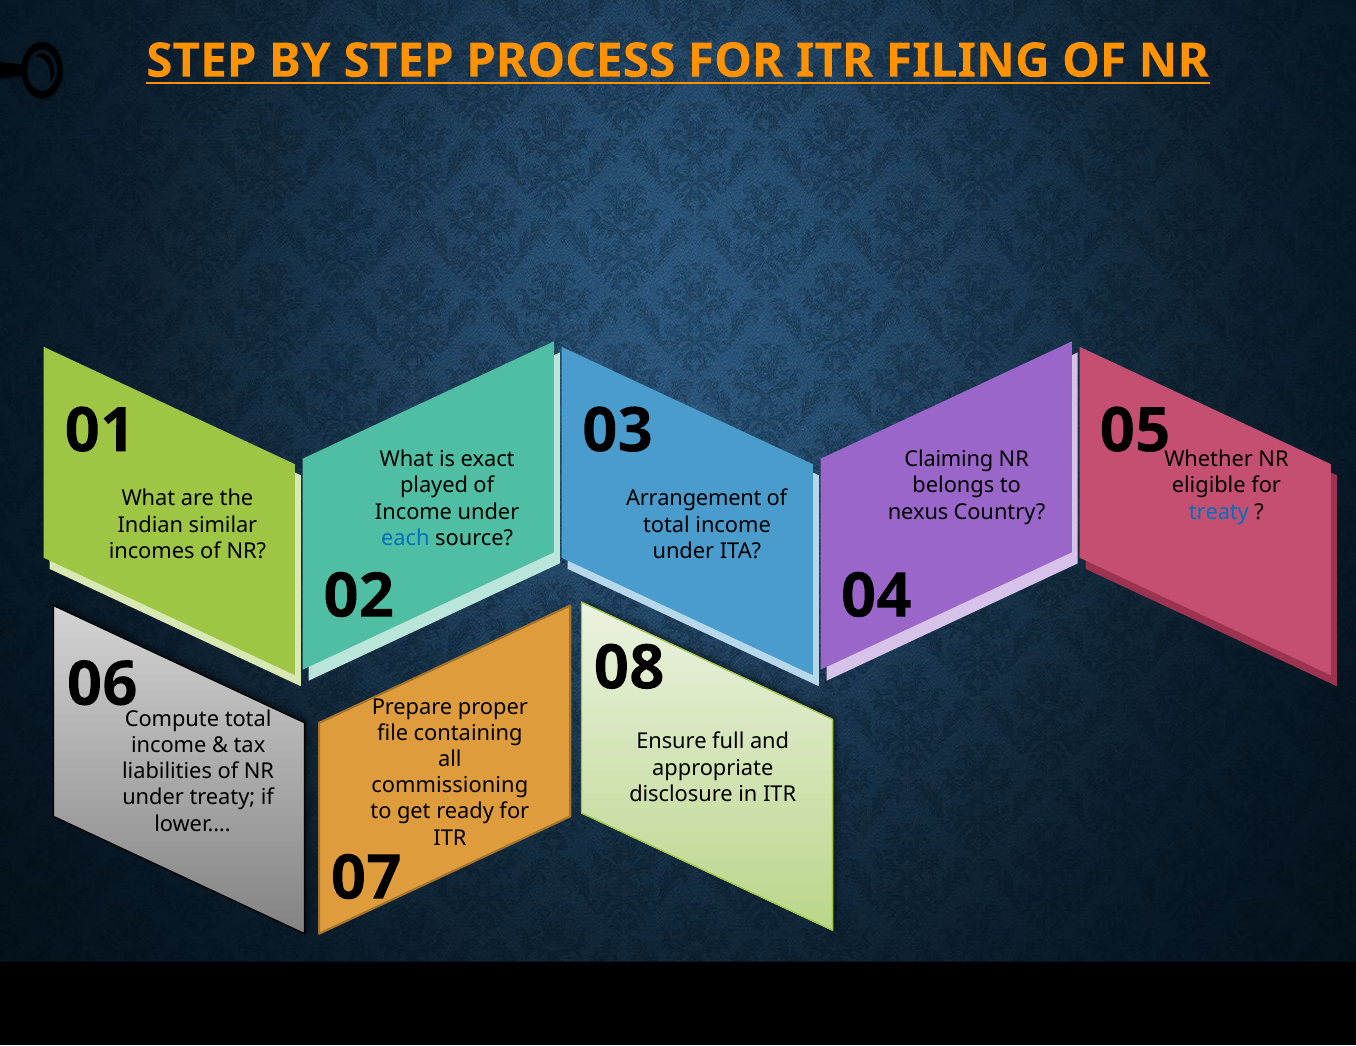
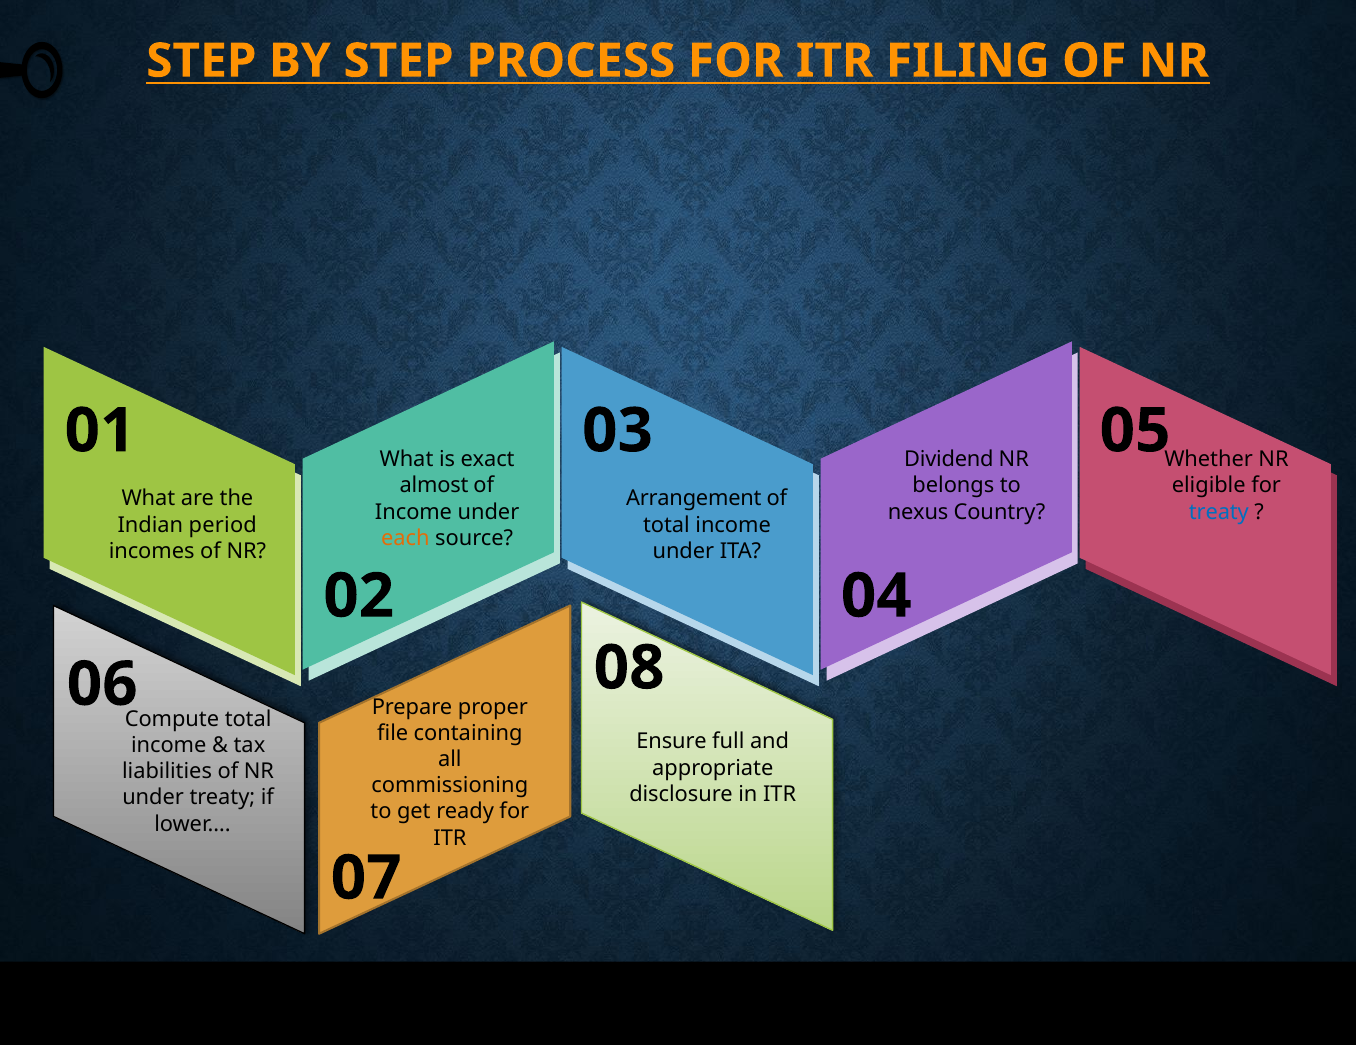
Claiming: Claiming -> Dividend (949, 459)
played: played -> almost (434, 486)
similar: similar -> period (223, 525)
each colour: blue -> orange (405, 538)
